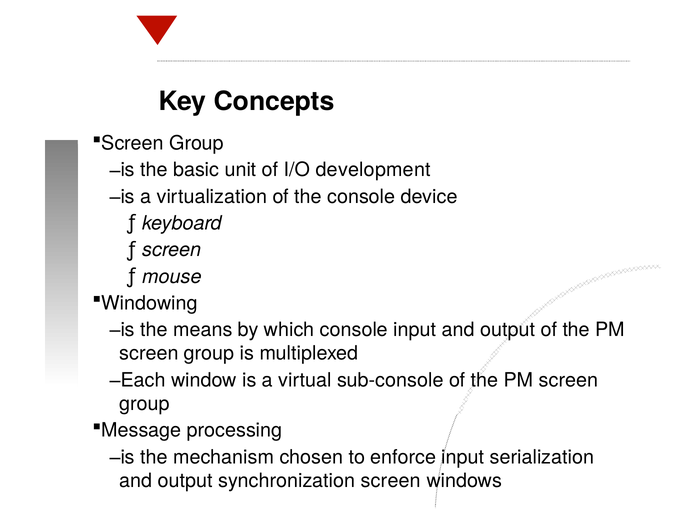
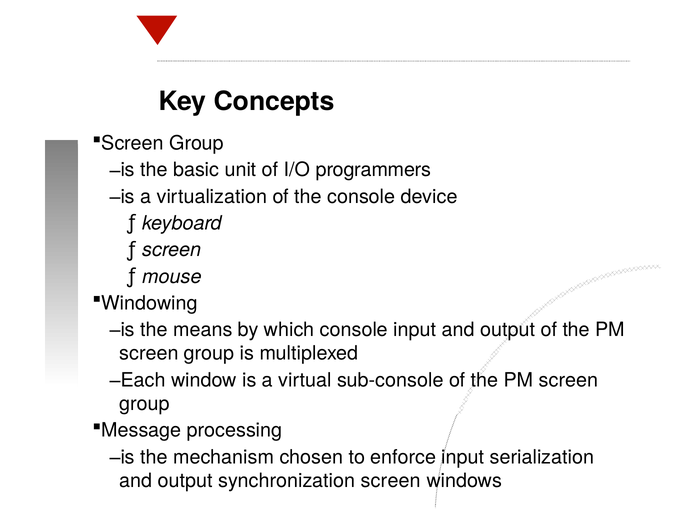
development: development -> programmers (373, 170)
